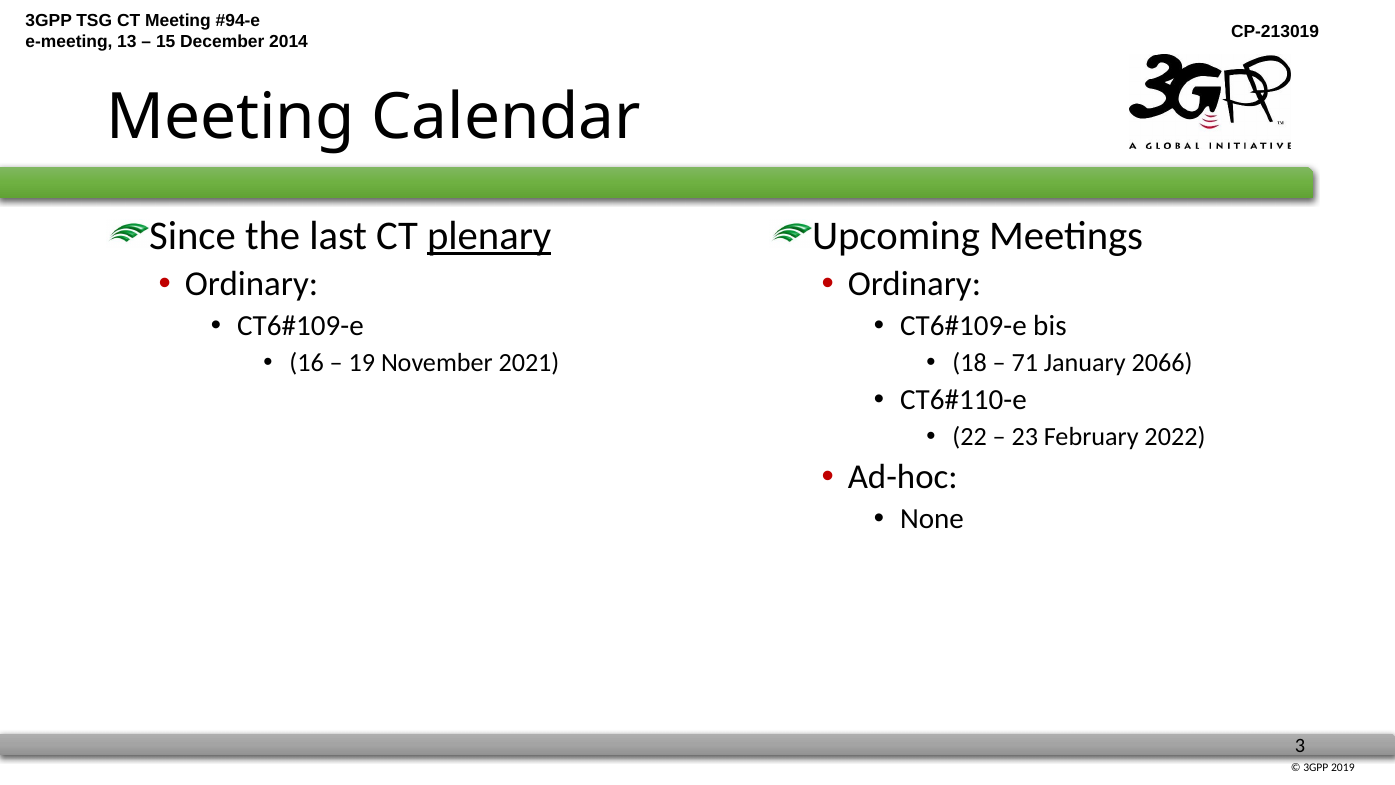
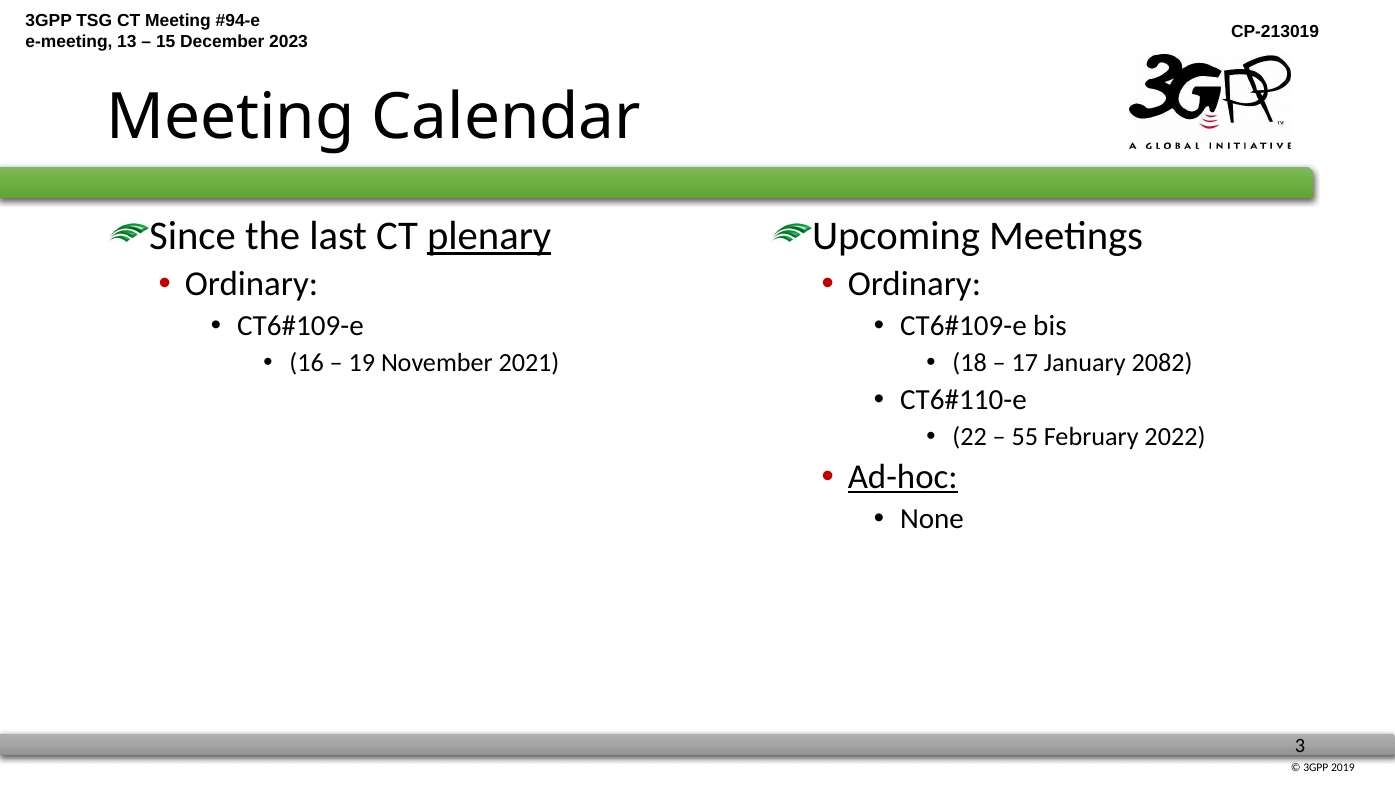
2014: 2014 -> 2023 (289, 42)
71: 71 -> 17 (1025, 363)
2066: 2066 -> 2082 (1162, 363)
23: 23 -> 55 (1025, 437)
Ad-hoc underline: none -> present (903, 477)
